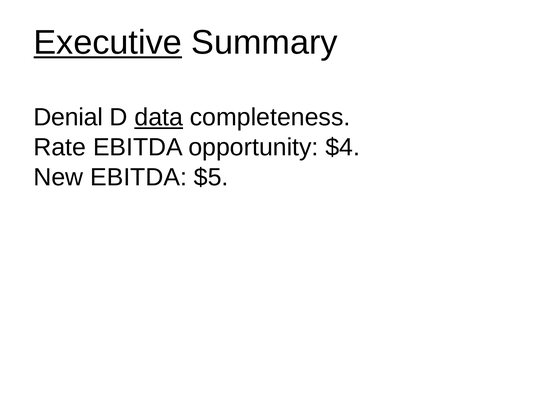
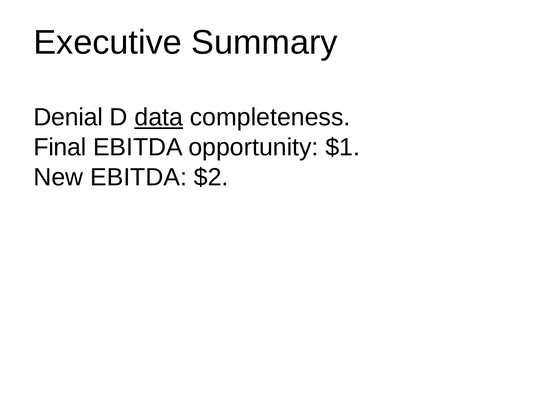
Executive underline: present -> none (108, 43)
Rate: Rate -> Final (60, 147)
$4: $4 -> $1 (343, 147)
$5: $5 -> $2 (211, 177)
